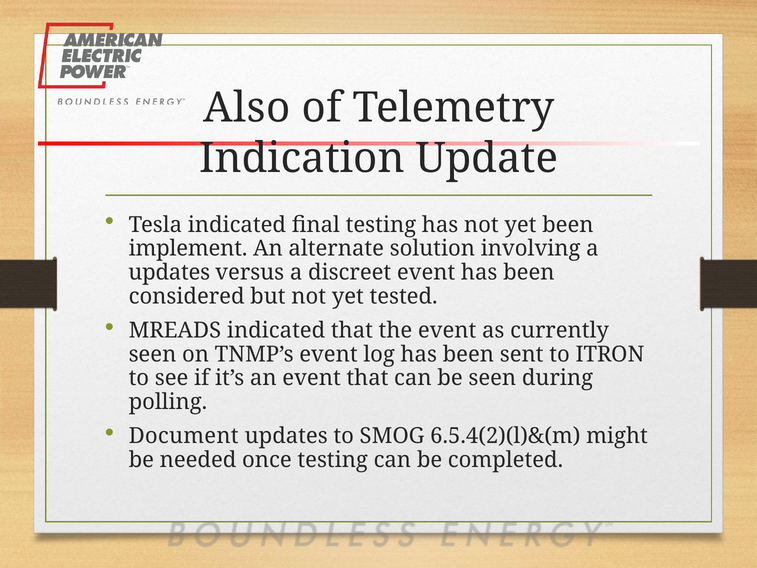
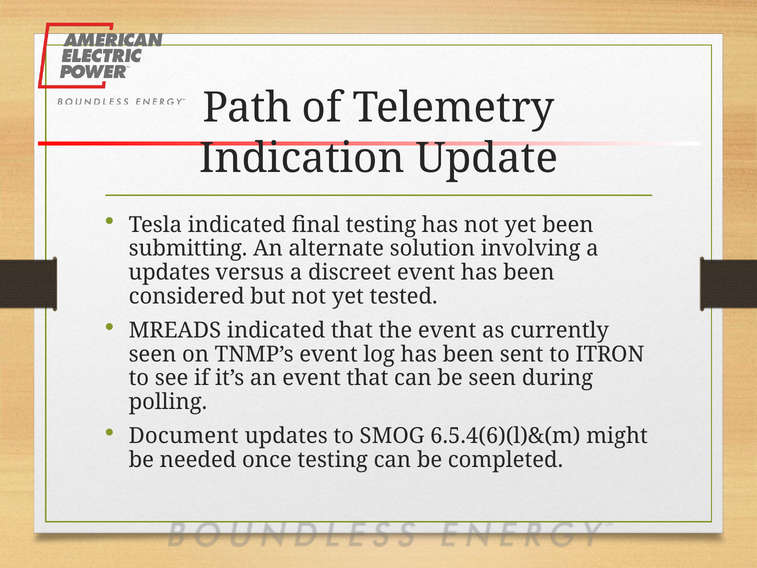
Also: Also -> Path (247, 108)
implement: implement -> submitting (188, 249)
6.5.4(2)(l)&(m: 6.5.4(2)(l)&(m -> 6.5.4(6)(l)&(m (505, 436)
